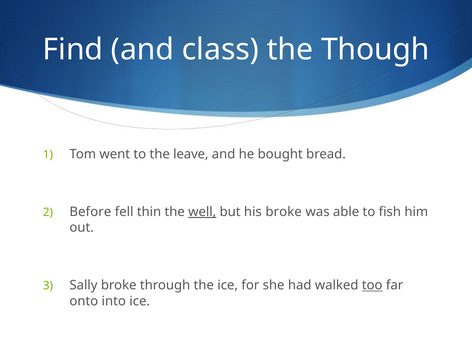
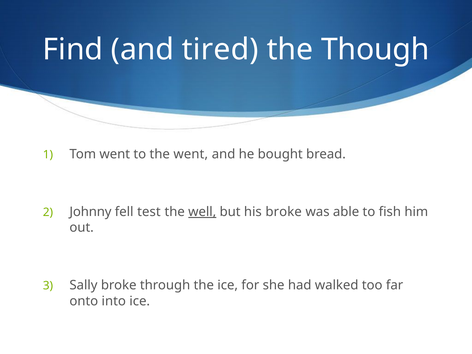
class: class -> tired (220, 49)
the leave: leave -> went (191, 154)
Before: Before -> Johnny (90, 212)
thin: thin -> test (149, 212)
too underline: present -> none (372, 285)
